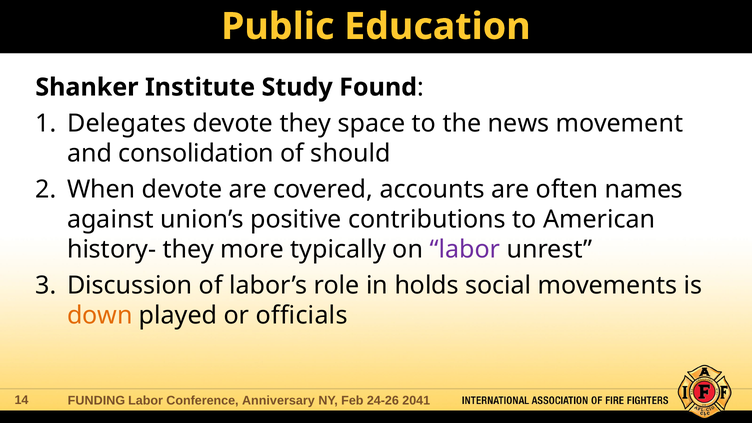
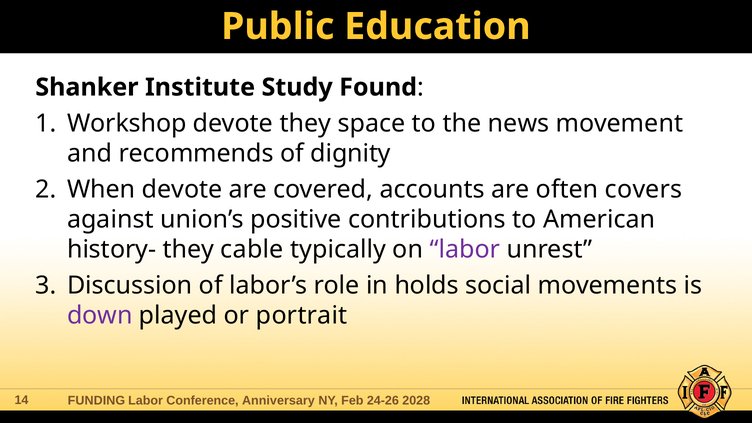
Delegates: Delegates -> Workshop (127, 123)
consolidation: consolidation -> recommends (196, 153)
should: should -> dignity (351, 153)
names: names -> covers (644, 189)
more: more -> cable (252, 249)
down colour: orange -> purple (100, 316)
officials: officials -> portrait (302, 316)
2041: 2041 -> 2028 (416, 400)
